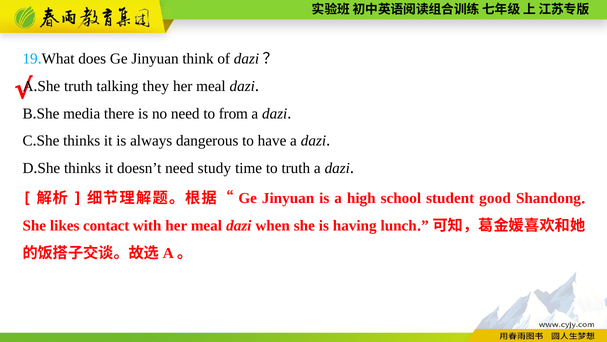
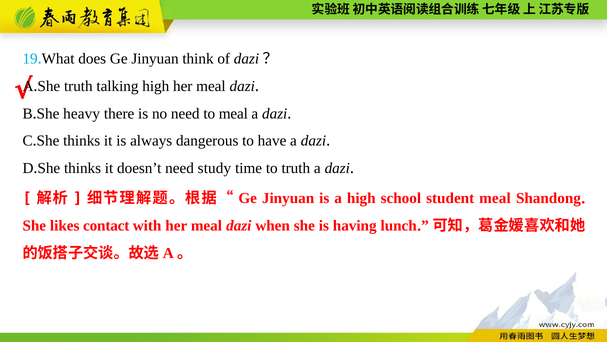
talking they: they -> high (156, 86)
media: media -> heavy (82, 113)
to from: from -> meal (233, 113)
student good: good -> meal (495, 198)
